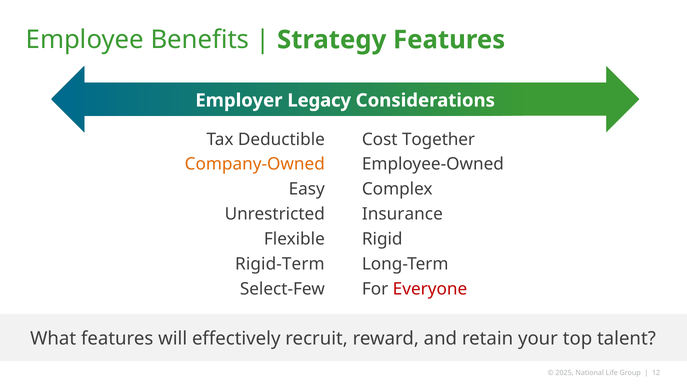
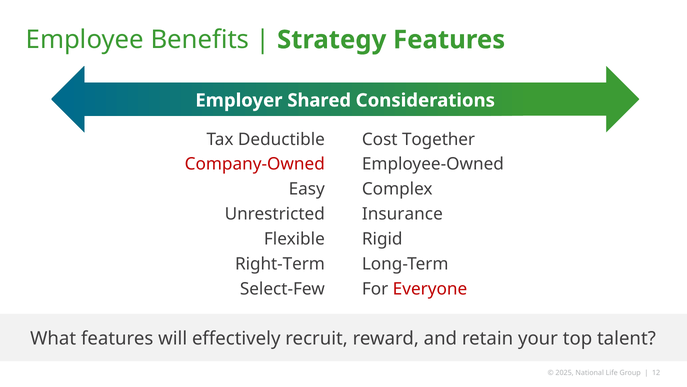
Legacy: Legacy -> Shared (319, 100)
Company-Owned colour: orange -> red (255, 164)
Rigid-Term: Rigid-Term -> Right-Term (280, 264)
